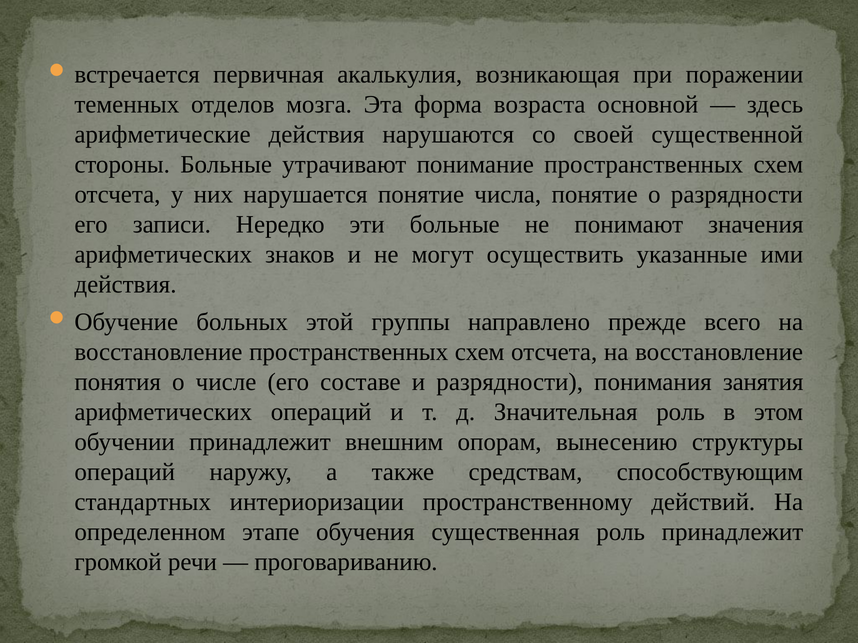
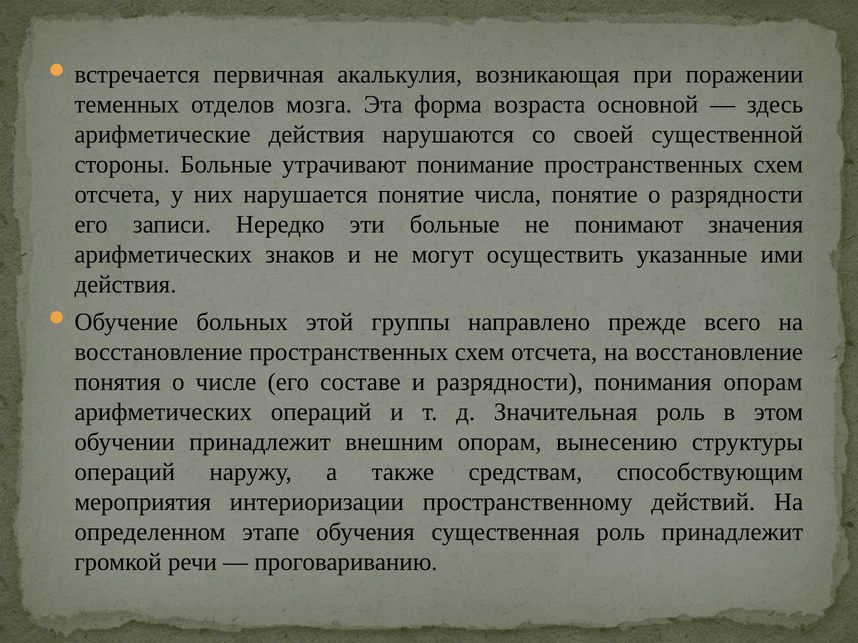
понимания занятия: занятия -> опорам (763, 382)
стандартных: стандартных -> мероприятия (143, 502)
